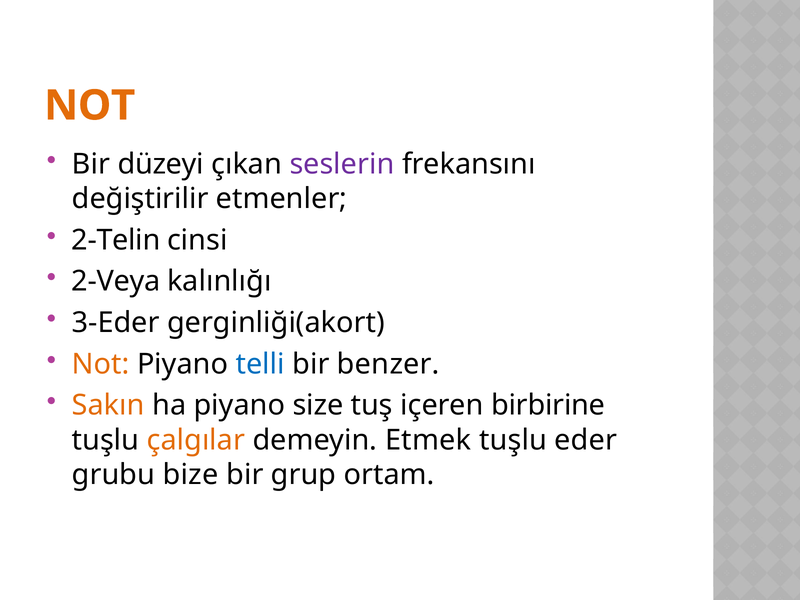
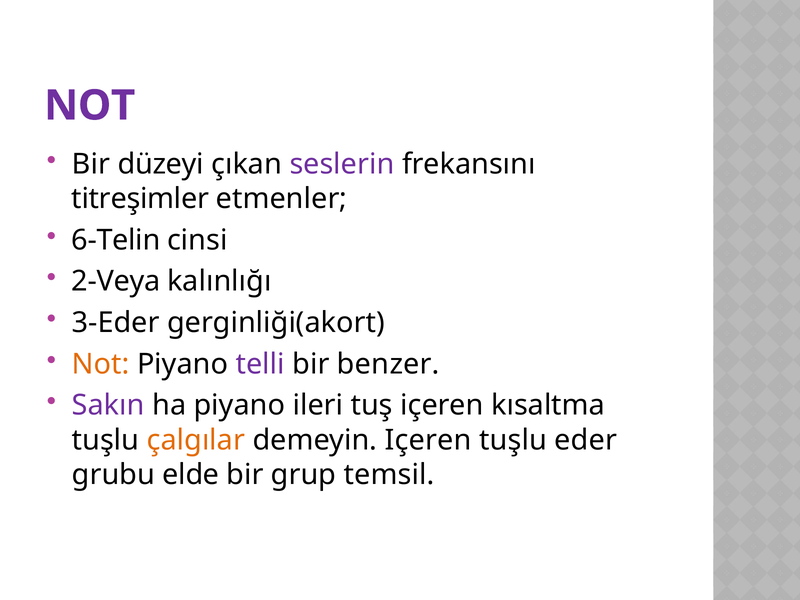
NOT colour: orange -> purple (90, 106)
değiştirilir: değiştirilir -> titreşimler (140, 199)
2-Telin: 2-Telin -> 6-Telin (116, 240)
telli colour: blue -> purple (260, 364)
Sakın colour: orange -> purple (108, 405)
size: size -> ileri (318, 405)
birbirine: birbirine -> kısaltma (548, 405)
demeyin Etmek: Etmek -> Içeren (428, 440)
bize: bize -> elde (191, 475)
ortam: ortam -> temsil (389, 475)
